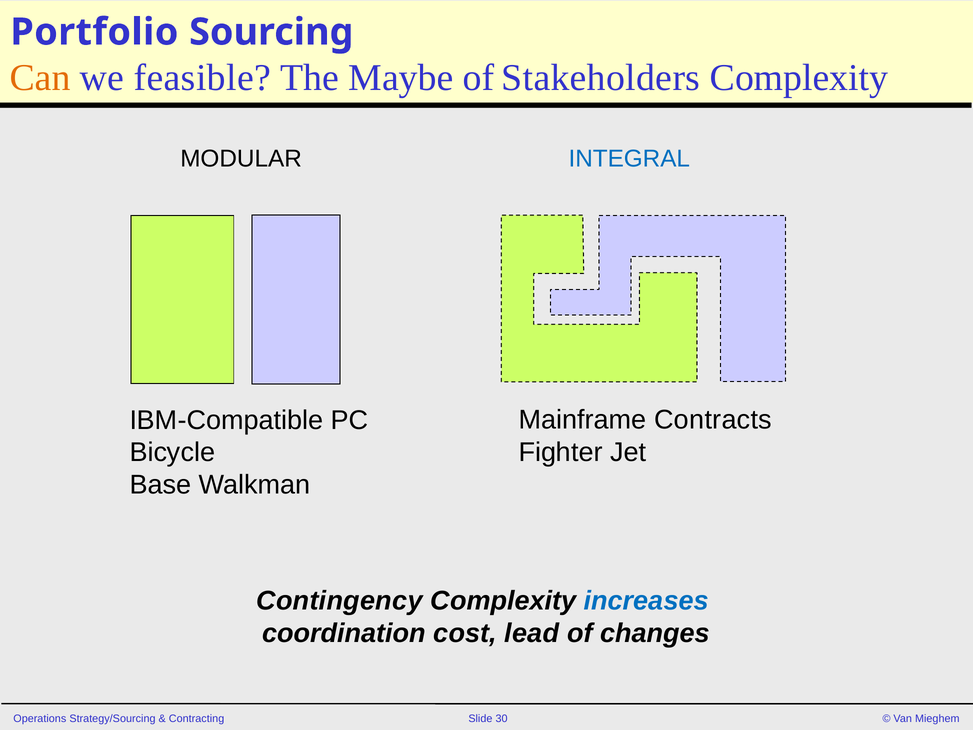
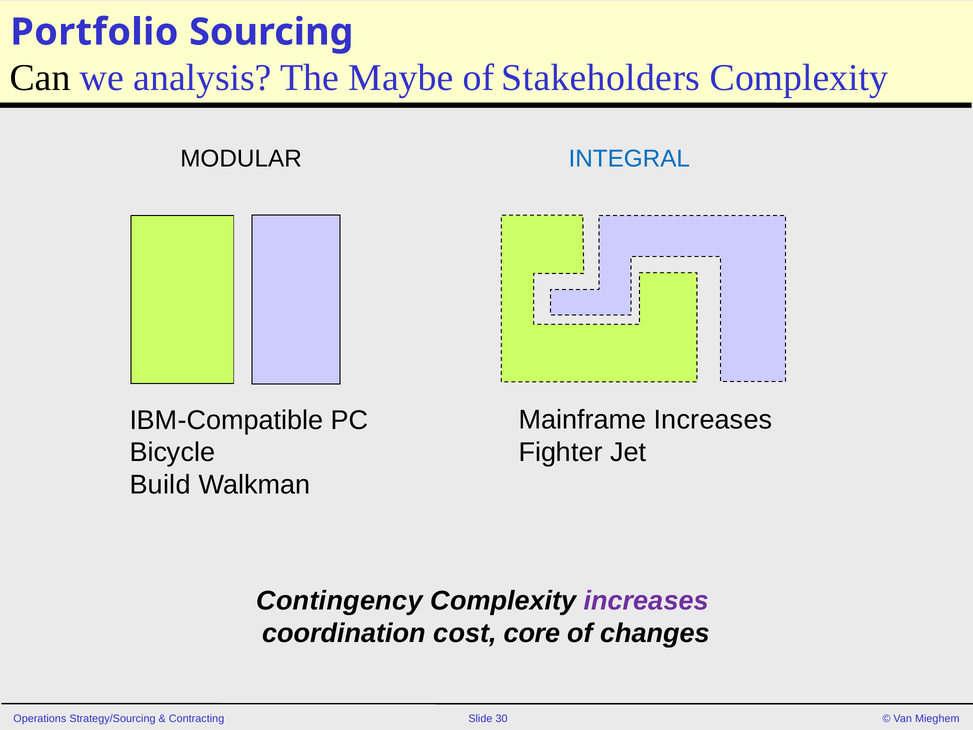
Can colour: orange -> black (40, 78)
feasible: feasible -> analysis (203, 78)
Mainframe Contracts: Contracts -> Increases (713, 420)
Base: Base -> Build (160, 485)
increases colour: blue -> purple (646, 601)
lead: lead -> core (532, 633)
